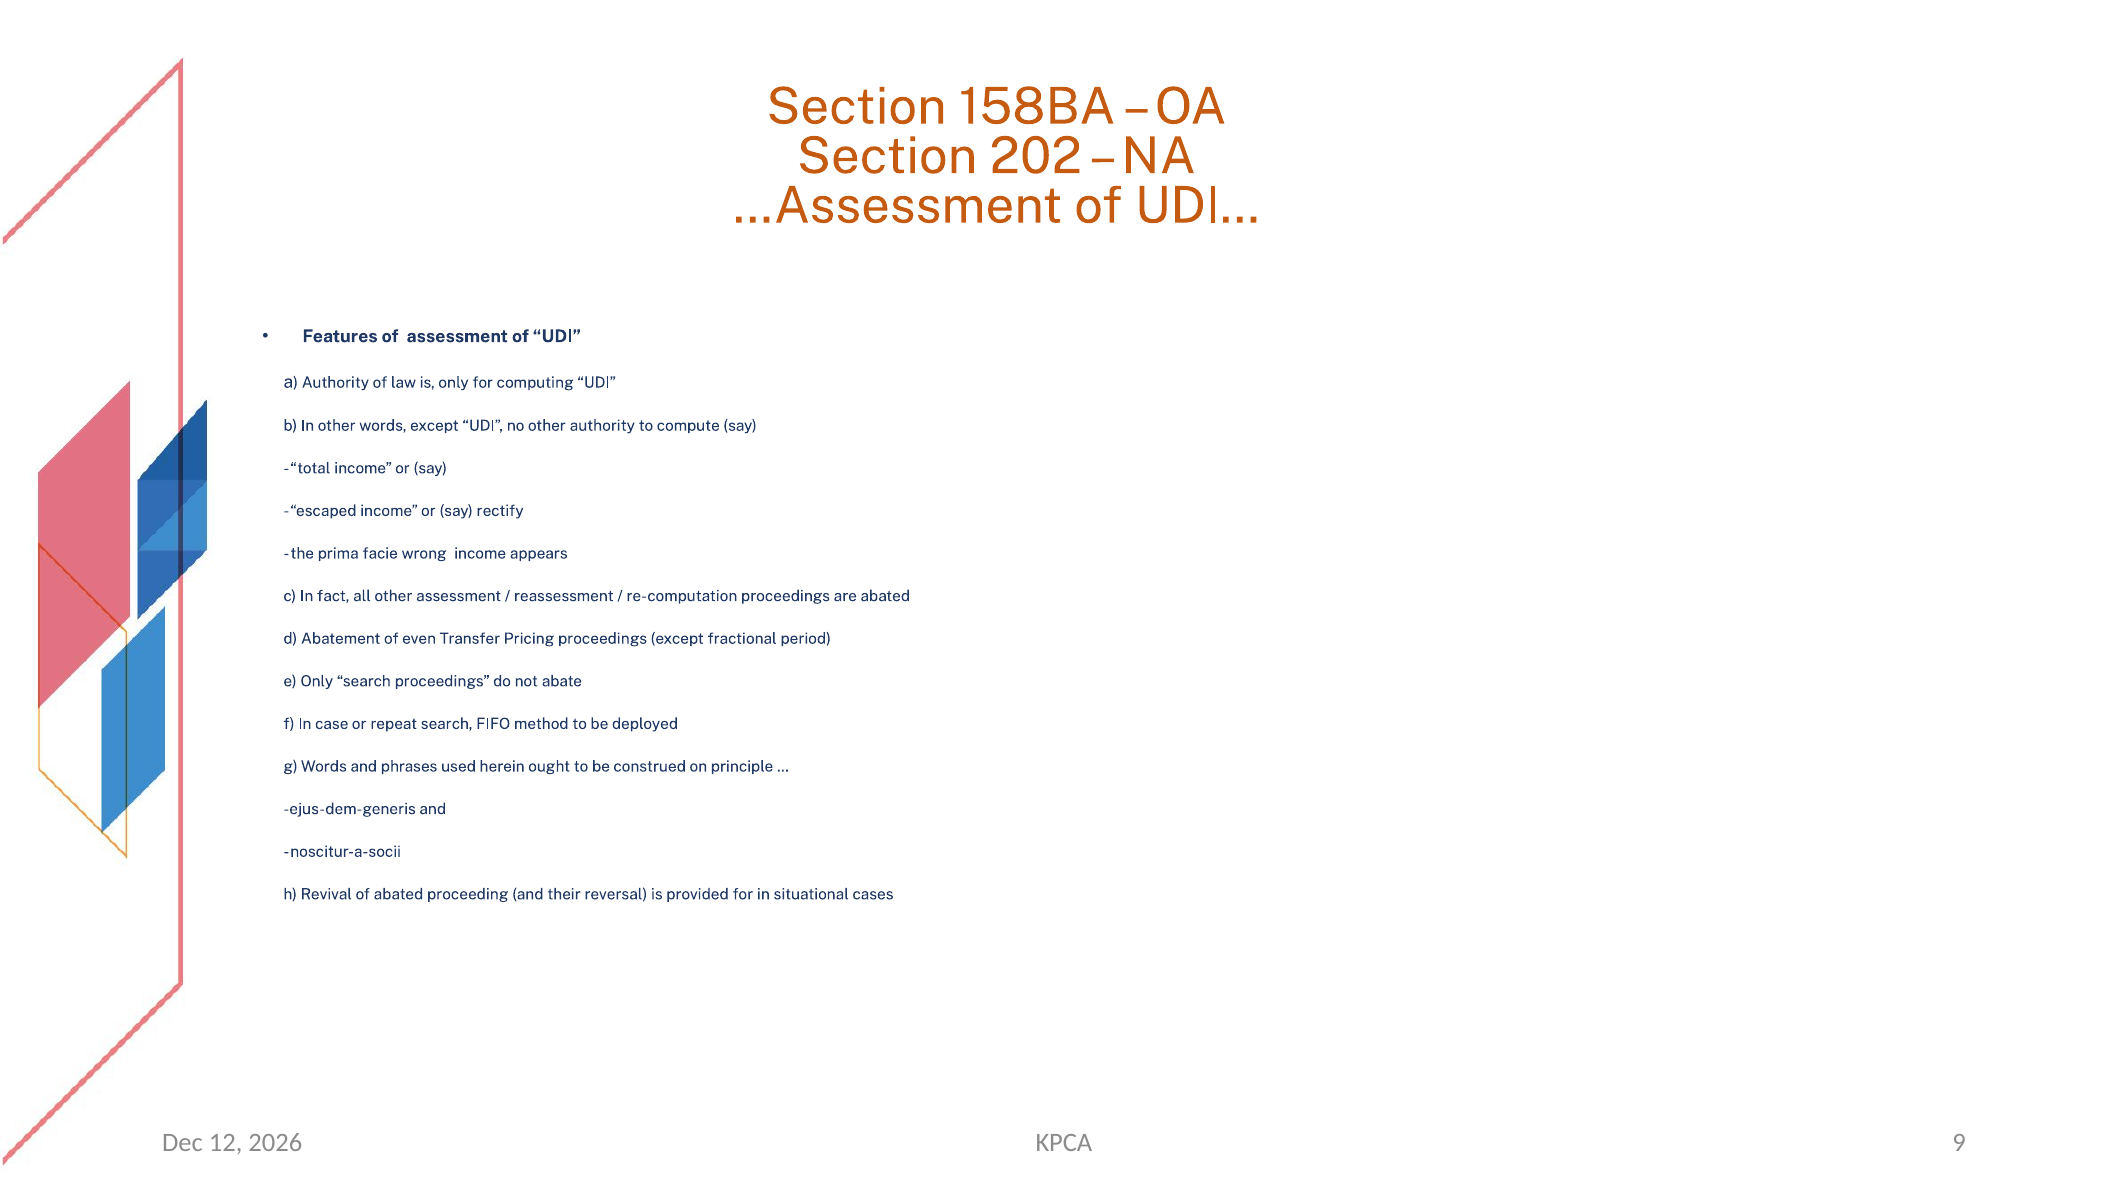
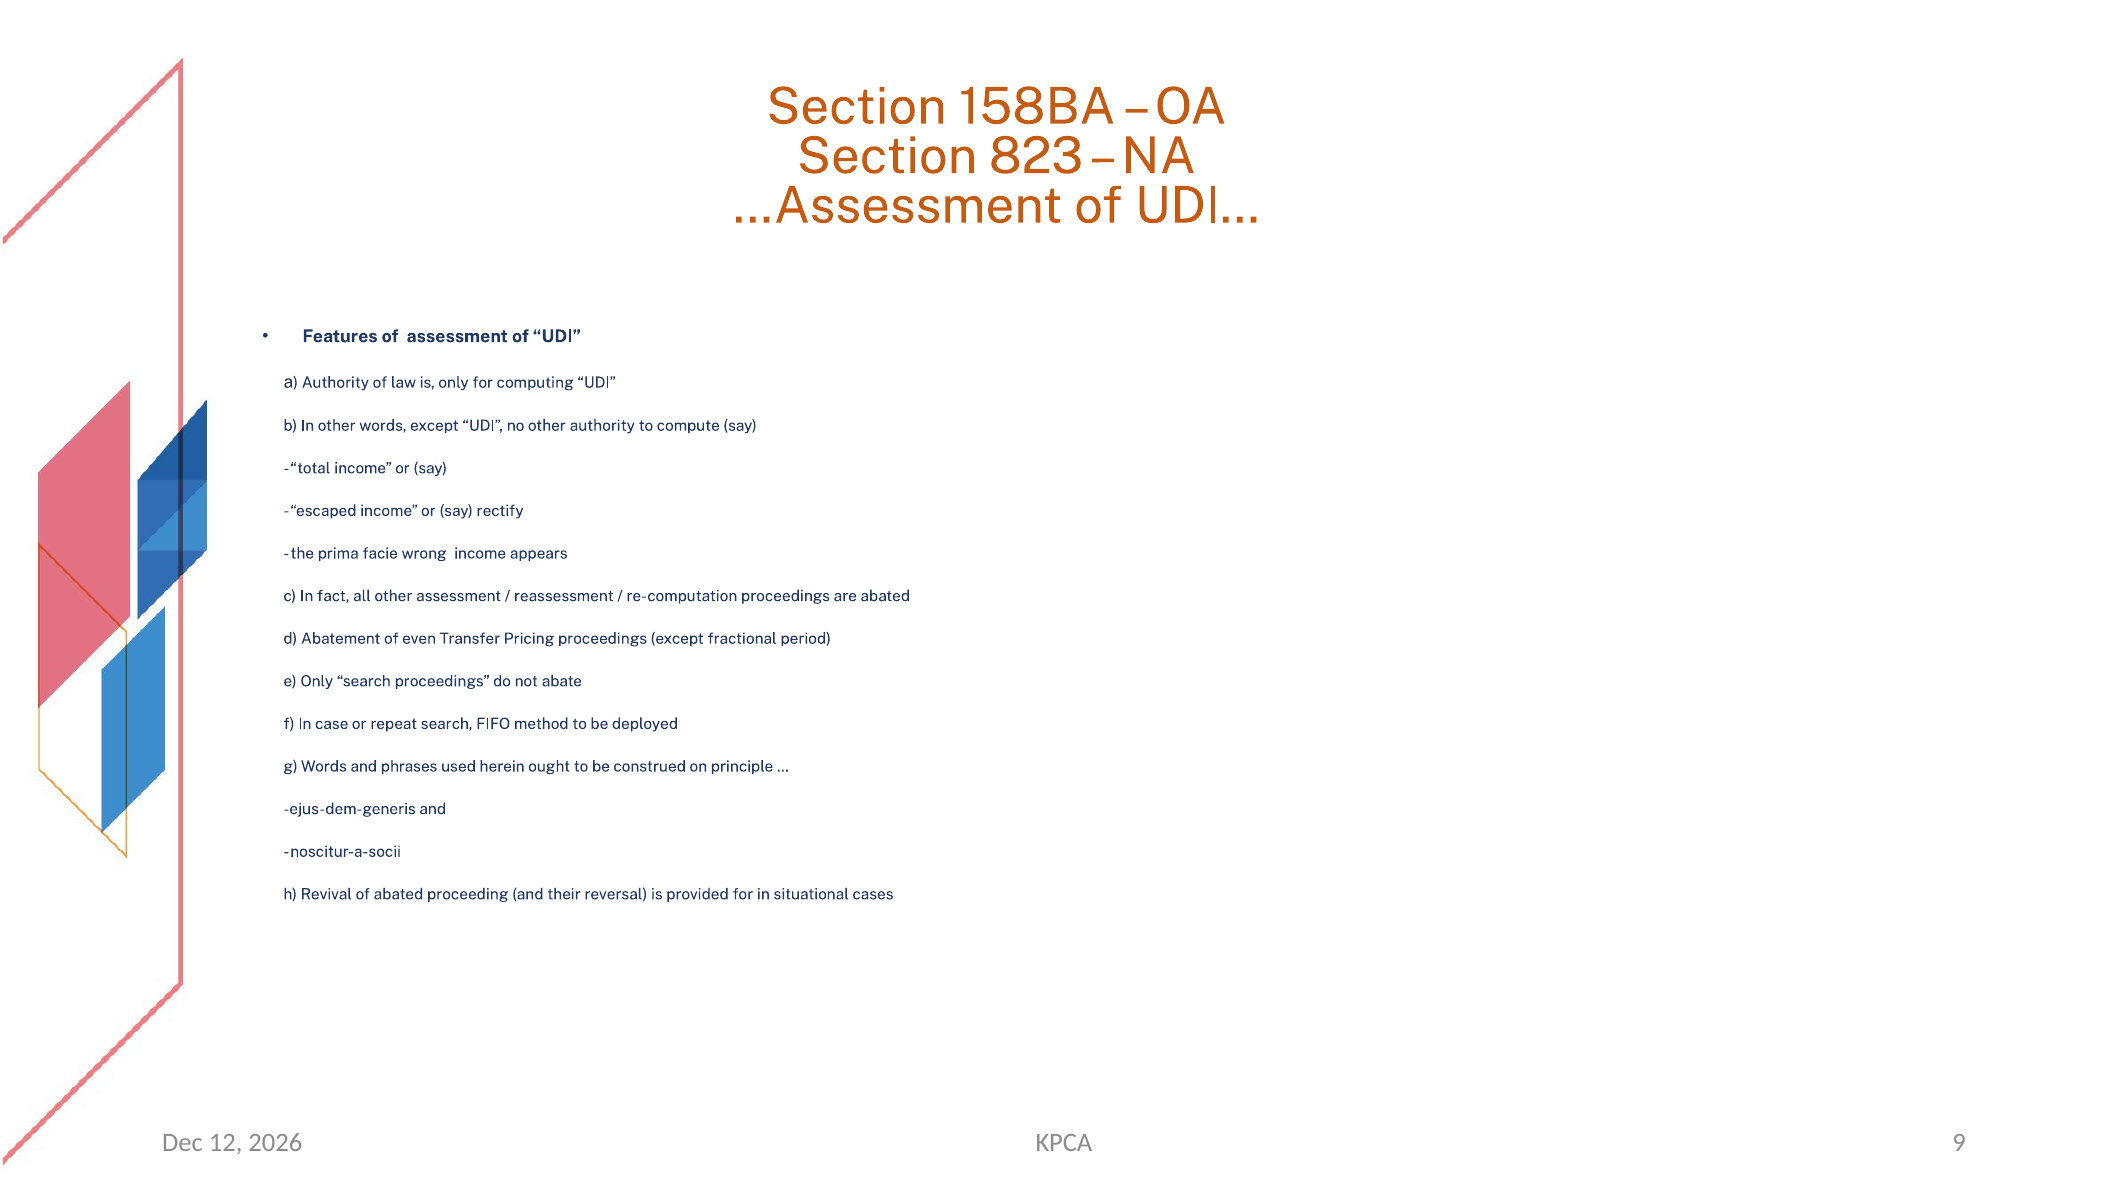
202: 202 -> 823 (1036, 156)
